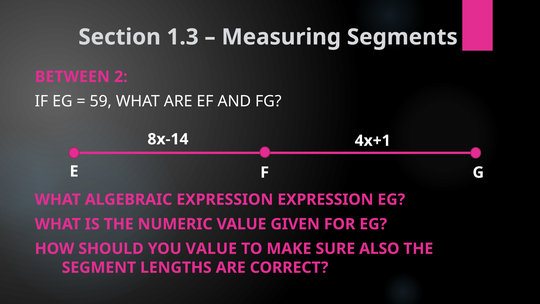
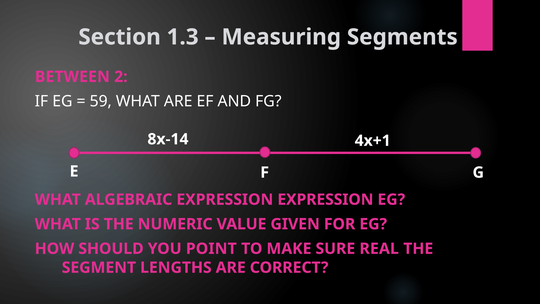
YOU VALUE: VALUE -> POINT (211, 248)
ALSO: ALSO -> REAL (379, 248)
